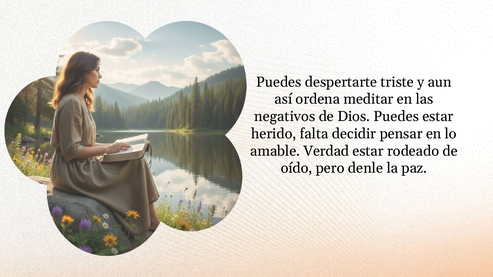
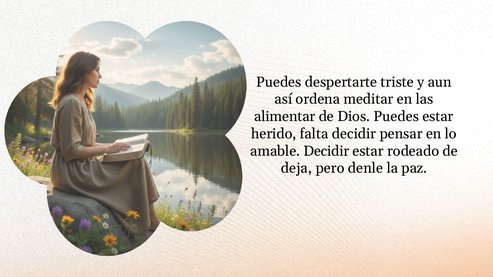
negativos: negativos -> alimentar (285, 117)
amable Verdad: Verdad -> Decidir (326, 151)
oído: oído -> deja (296, 168)
